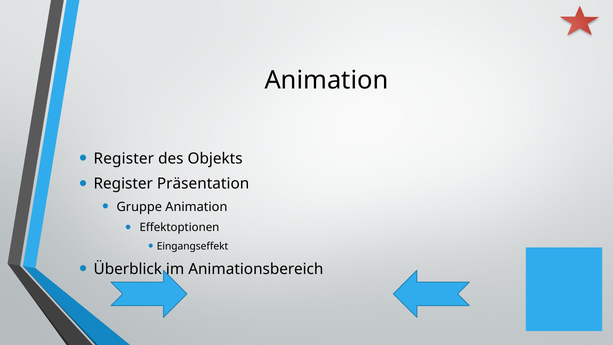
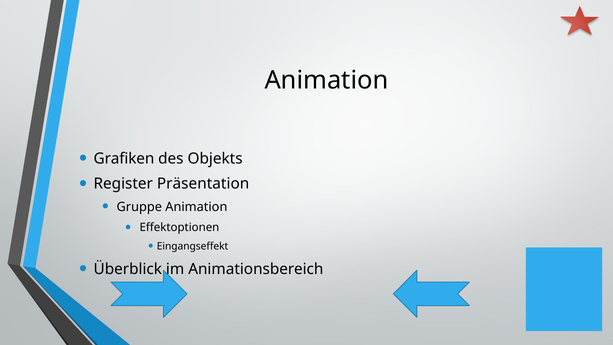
Register: Register -> Grafiken (124, 159)
